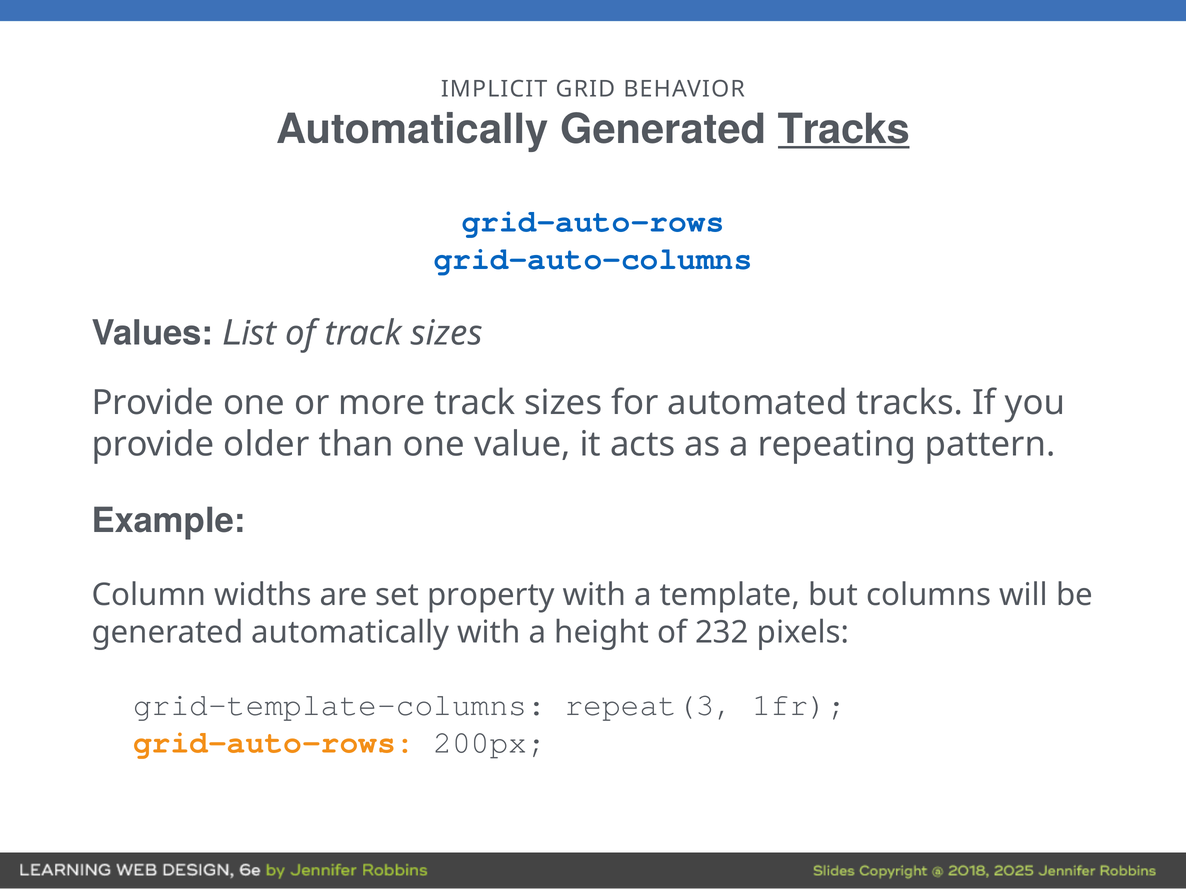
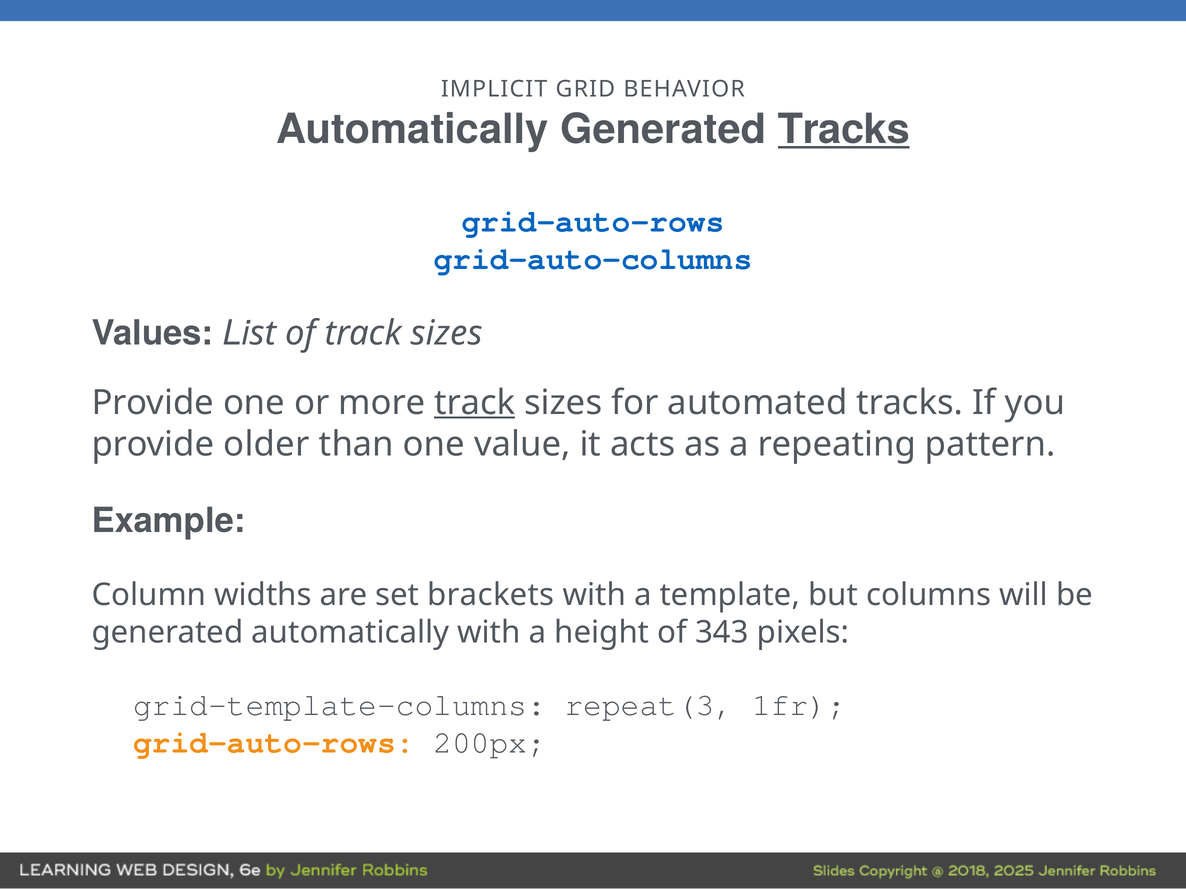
track underline: none -> present (475, 403)
property: property -> brackets (491, 595)
232: 232 -> 343 (722, 633)
